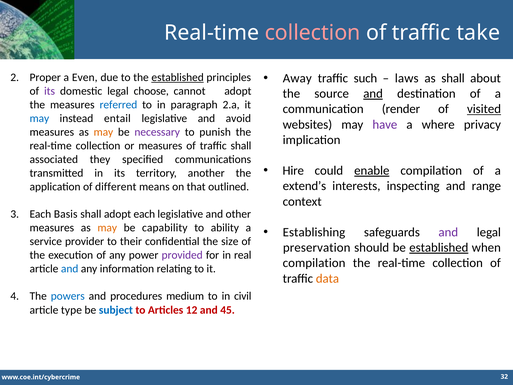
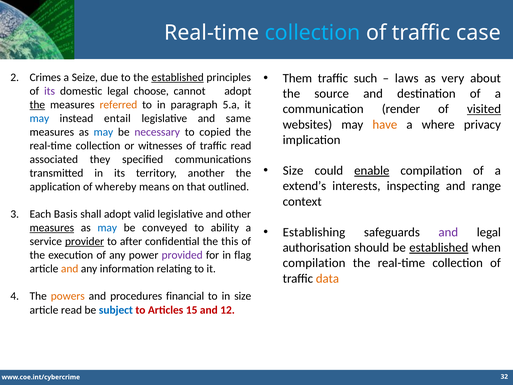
collection colour: pink -> light blue (313, 33)
take: take -> case (478, 33)
Away: Away -> Them (297, 78)
as shall: shall -> very (453, 78)
Proper: Proper -> Crimes (45, 77)
Even: Even -> Seize (85, 77)
and underline: present -> none (373, 94)
the underline: none -> present (37, 105)
referred colour: blue -> orange (118, 105)
2.a: 2.a -> 5.a (231, 105)
avoid: avoid -> same (238, 118)
have colour: purple -> orange (385, 124)
may colour: orange -> blue (103, 132)
punish: punish -> copied (215, 132)
or measures: measures -> witnesses (160, 146)
traffic shall: shall -> read (241, 146)
Hire: Hire -> Size (293, 171)
different: different -> whereby (116, 187)
adopt each: each -> valid (144, 214)
measures underline: none -> present (52, 228)
may colour: orange -> blue (107, 228)
capability: capability -> conveyed (165, 228)
provider underline: none -> present (85, 241)
their: their -> after (131, 241)
size: size -> this (230, 241)
preservation: preservation -> authorisation (317, 248)
real: real -> flag (243, 255)
and colour: blue -> orange (70, 269)
powers colour: blue -> orange (68, 296)
medium: medium -> financial (185, 296)
in civil: civil -> size (243, 296)
article type: type -> read (72, 310)
12: 12 -> 15 (192, 310)
45: 45 -> 12 (228, 310)
